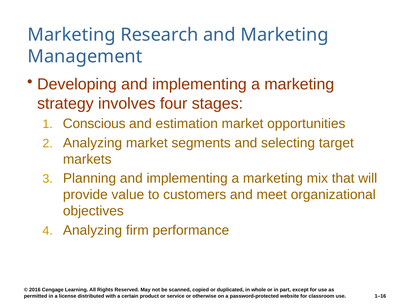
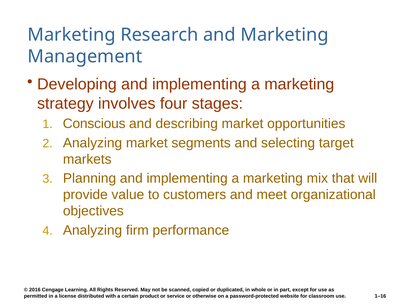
estimation: estimation -> describing (187, 124)
